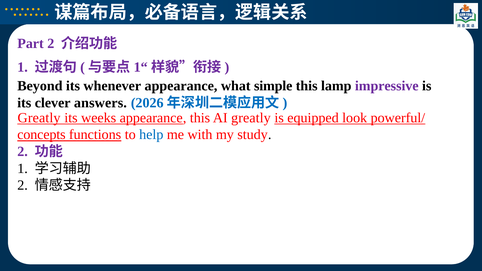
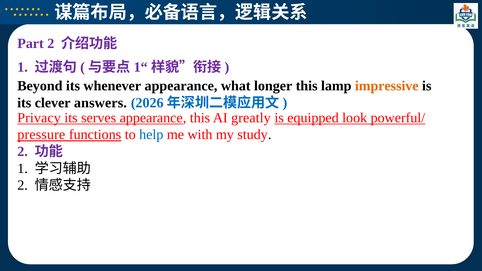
simple: simple -> longer (273, 86)
impressive colour: purple -> orange (387, 86)
Greatly: Greatly -> Privacy (39, 118)
weeks: weeks -> serves (99, 118)
concepts: concepts -> pressure (41, 135)
